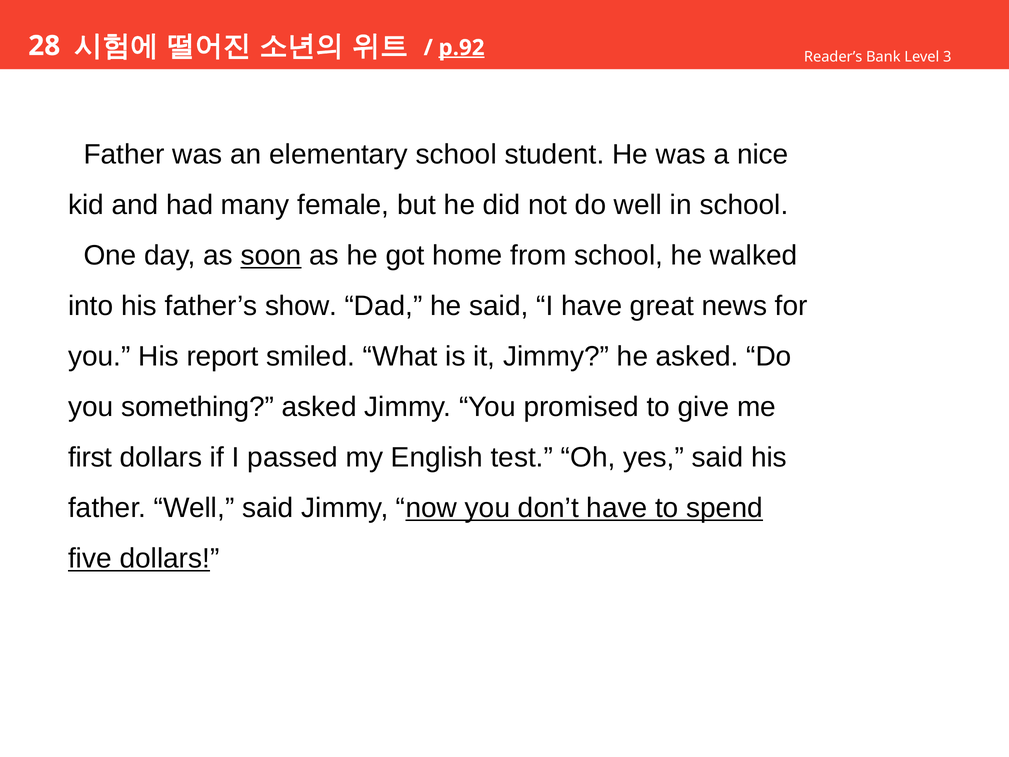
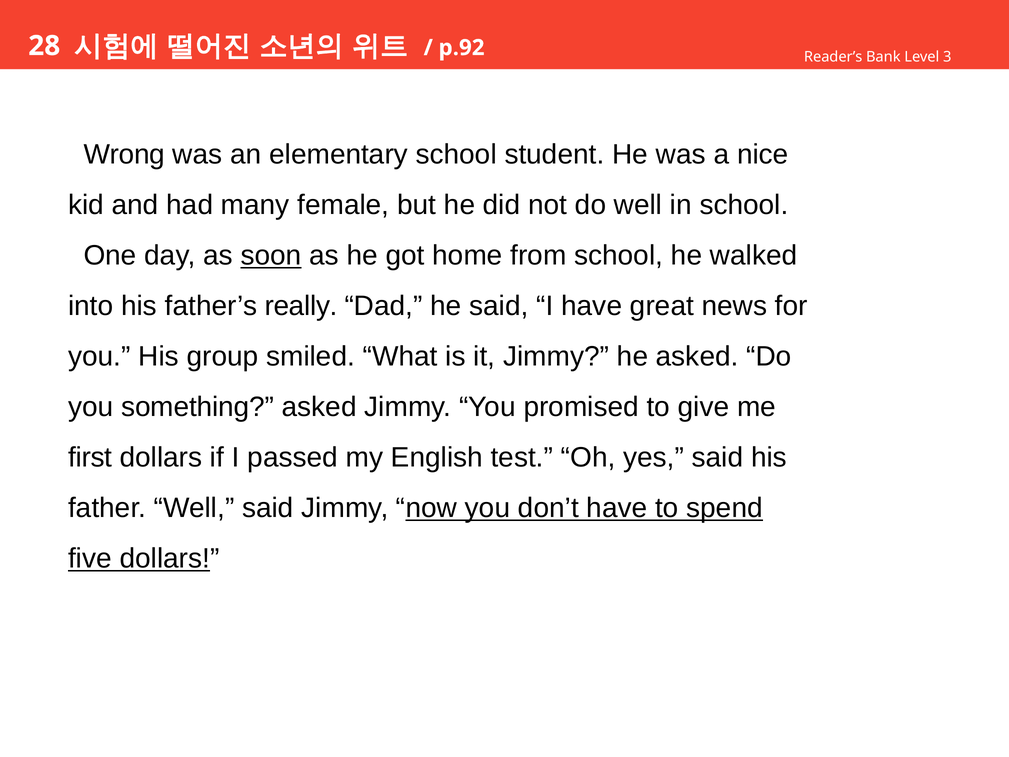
p.92 underline: present -> none (462, 48)
Father: Father -> Wrong (124, 155)
show: show -> really (301, 306)
report: report -> group (222, 356)
